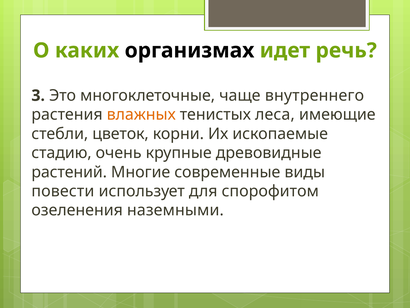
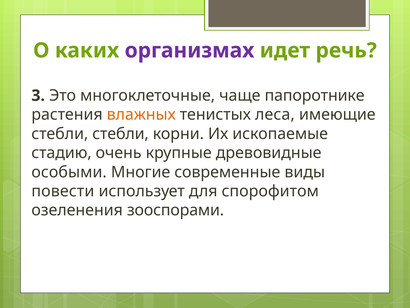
организмах colour: black -> purple (189, 50)
внутреннего: внутреннего -> папоротнике (315, 95)
стебли цветок: цветок -> стебли (121, 134)
растений: растений -> особыми (69, 172)
наземными: наземными -> зооспорами (176, 210)
